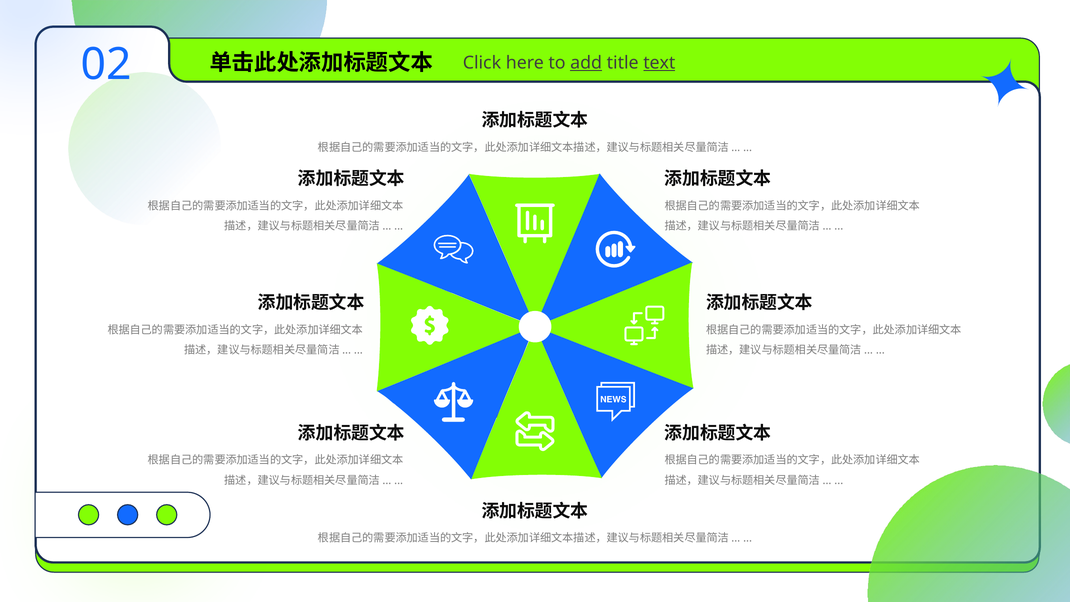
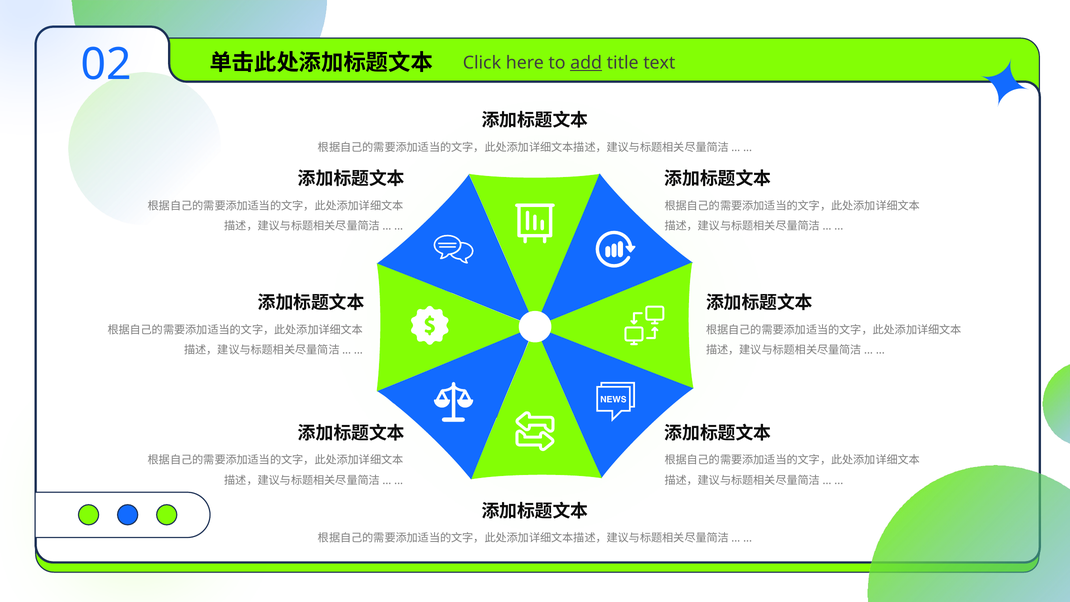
text underline: present -> none (659, 63)
